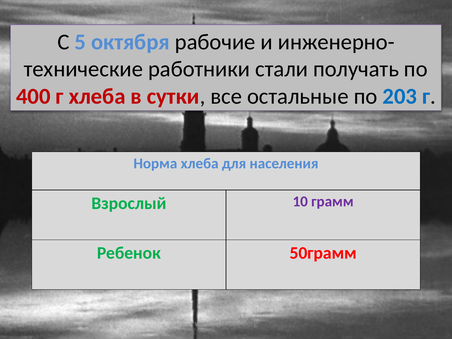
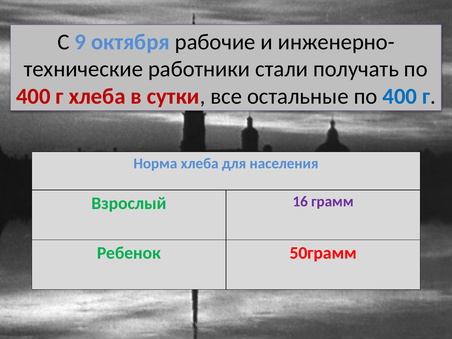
5: 5 -> 9 (80, 42)
остальные по 203: 203 -> 400 (400, 96)
10: 10 -> 16 (300, 202)
